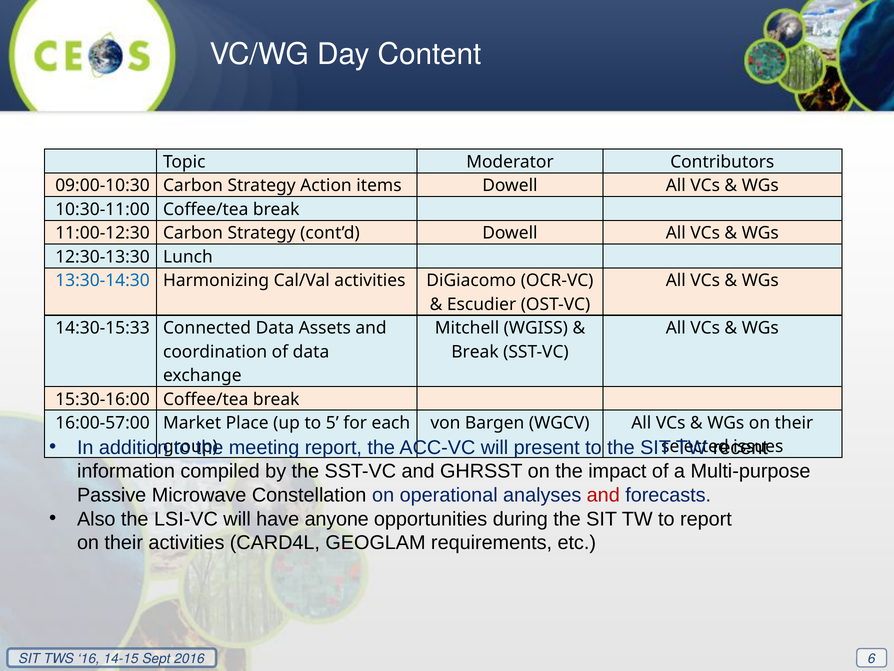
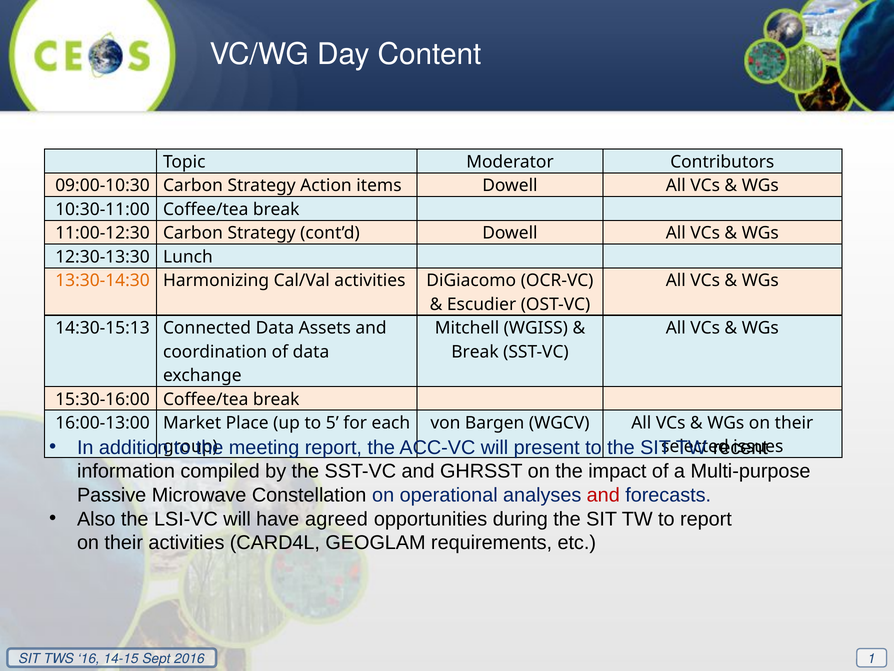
13:30-14:30 colour: blue -> orange (102, 280)
14:30-15:33: 14:30-15:33 -> 14:30-15:13 (102, 328)
16:00-57:00: 16:00-57:00 -> 16:00-13:00 (102, 423)
anyone: anyone -> agreed (336, 519)
6: 6 -> 1 (872, 658)
